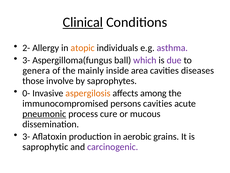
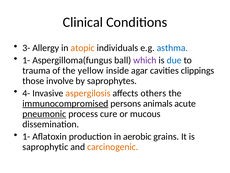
Clinical underline: present -> none (83, 22)
2-: 2- -> 3- (26, 48)
asthma colour: purple -> blue (172, 48)
3-: 3- -> 1- (26, 60)
due colour: purple -> blue (174, 60)
genera: genera -> trauma (36, 70)
mainly: mainly -> yellow (91, 70)
area: area -> agar (140, 70)
diseases: diseases -> clippings (198, 70)
0-: 0- -> 4- (26, 93)
among: among -> others (153, 93)
immunocompromised underline: none -> present (65, 103)
persons cavities: cavities -> animals (158, 103)
3-: 3- -> 1- (26, 136)
carcinogenic colour: purple -> orange (113, 146)
